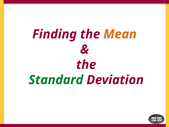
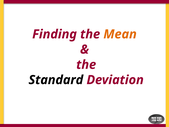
Standard colour: green -> black (56, 80)
